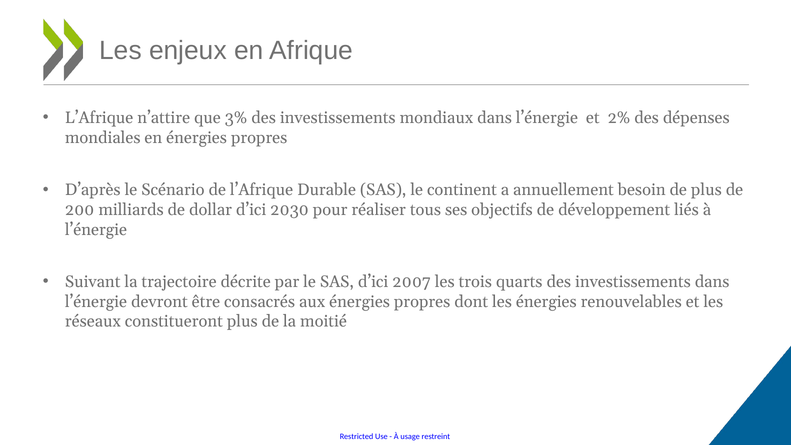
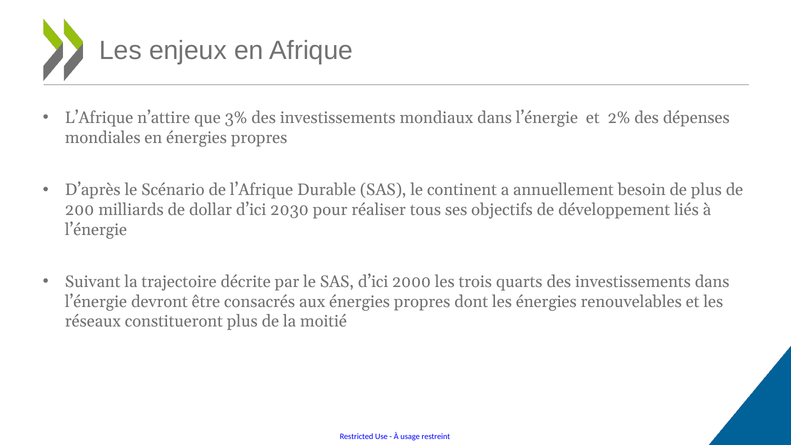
2007: 2007 -> 2000 (412, 282)
